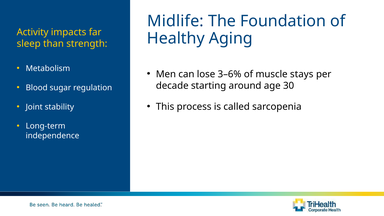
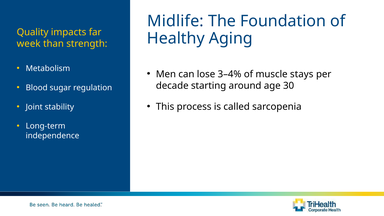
Activity: Activity -> Quality (33, 32)
sleep: sleep -> week (29, 44)
3–6%: 3–6% -> 3–4% (230, 74)
